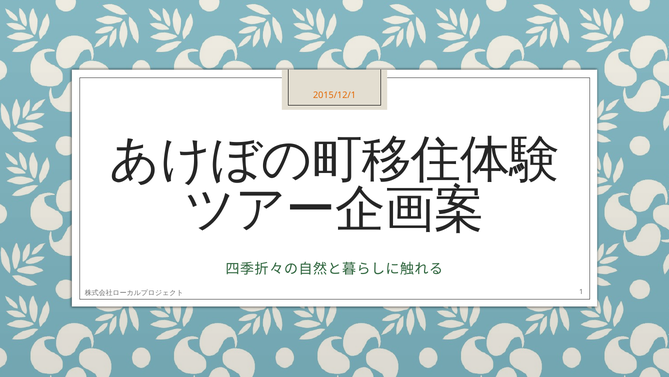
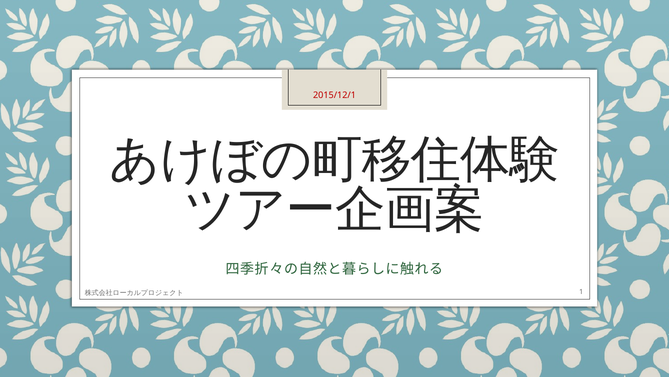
2015/12/1 colour: orange -> red (335, 95)
